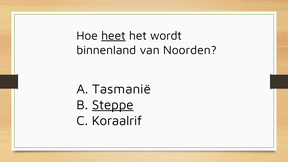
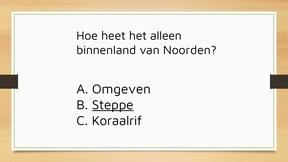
heet underline: present -> none (113, 36)
wordt: wordt -> alleen (166, 36)
Tasmanië: Tasmanië -> Omgeven (122, 89)
